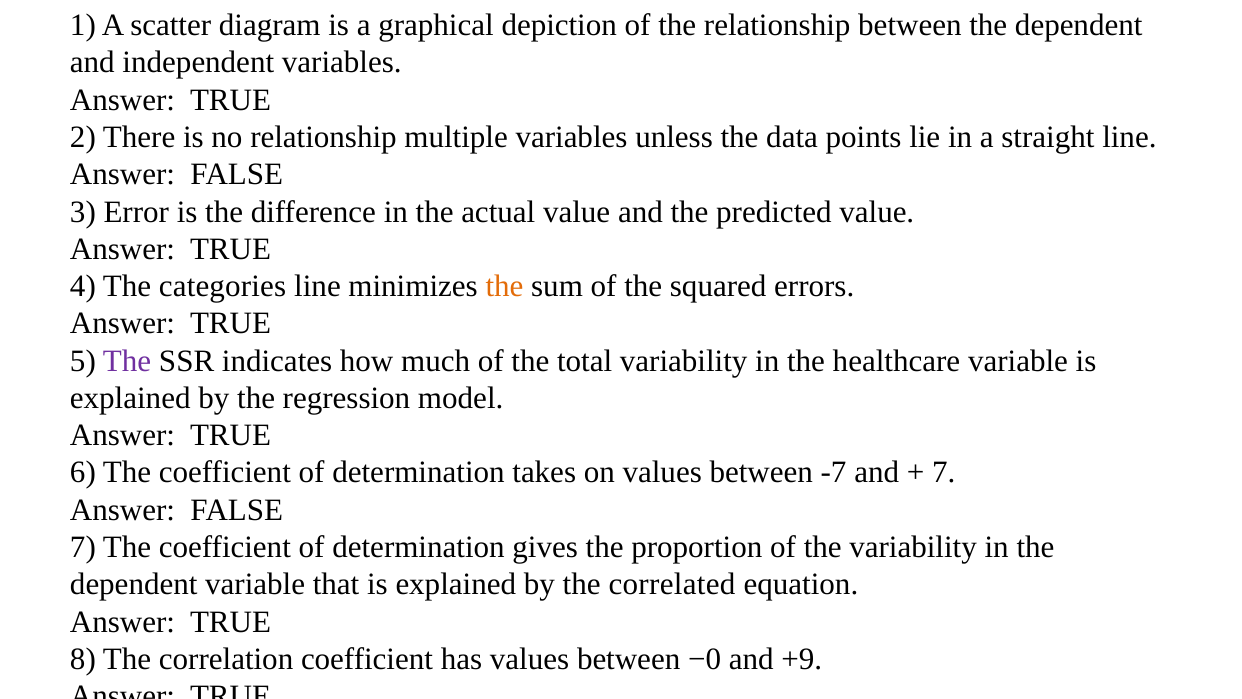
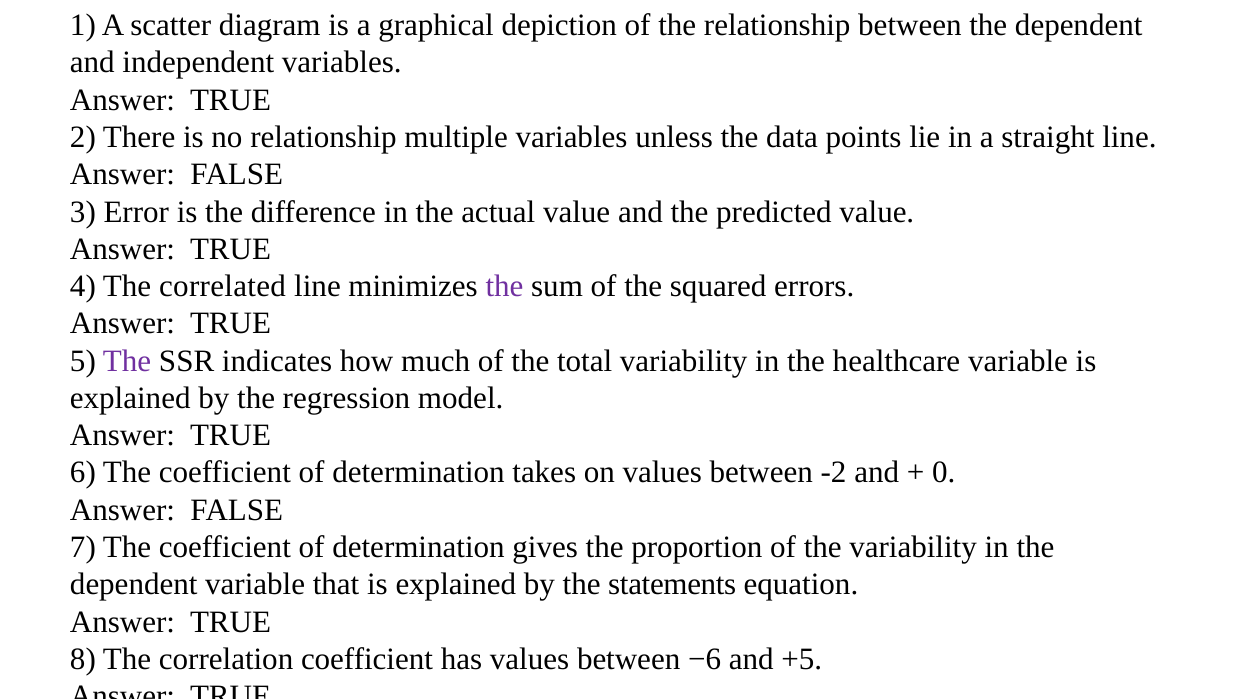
categories: categories -> correlated (222, 286)
the colour: orange -> purple (504, 286)
-7: -7 -> -2 (834, 472)
7: 7 -> 0 (944, 472)
correlated: correlated -> statements (672, 584)
−0: −0 -> −6 (705, 659)
+9: +9 -> +5 (802, 659)
